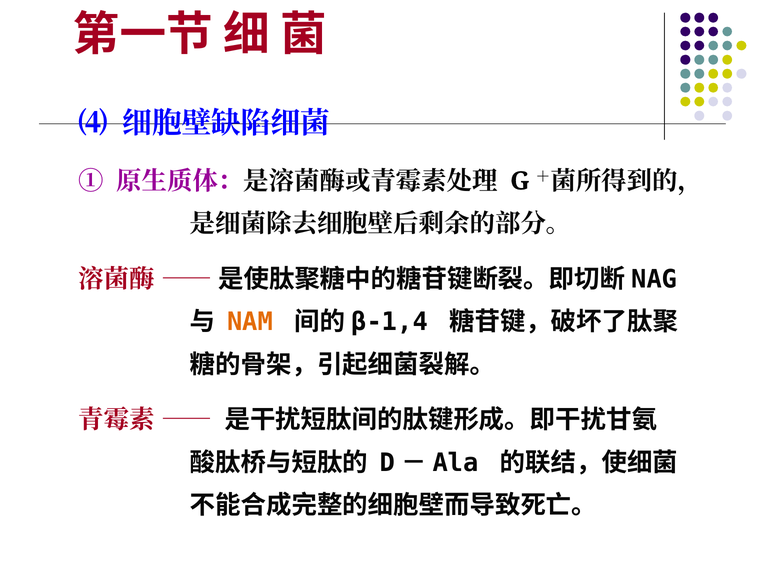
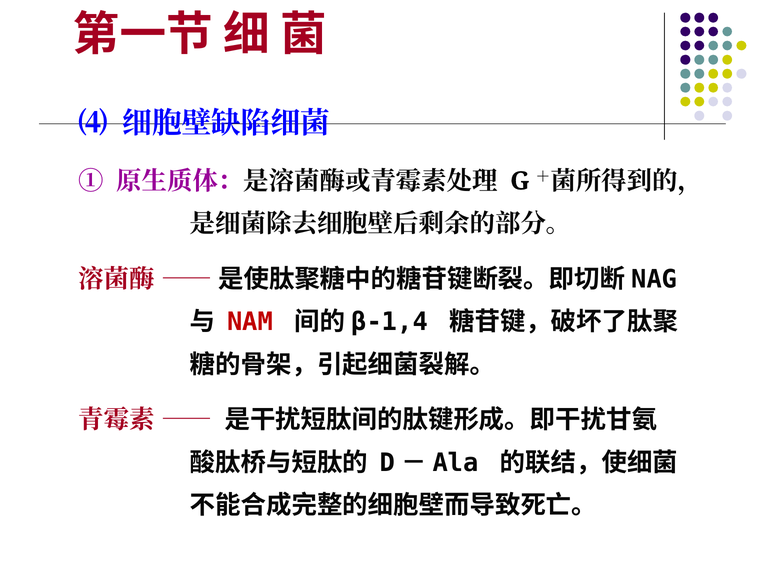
NAM colour: orange -> red (250, 322)
